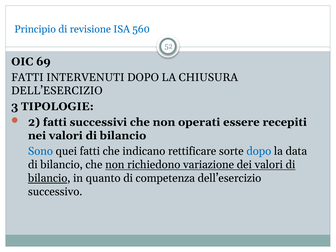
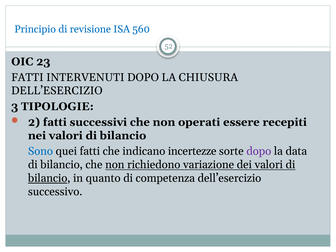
69: 69 -> 23 (43, 62)
rettificare: rettificare -> incertezze (192, 151)
dopo colour: blue -> purple (259, 151)
